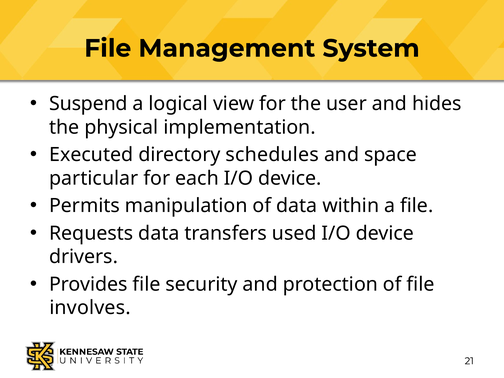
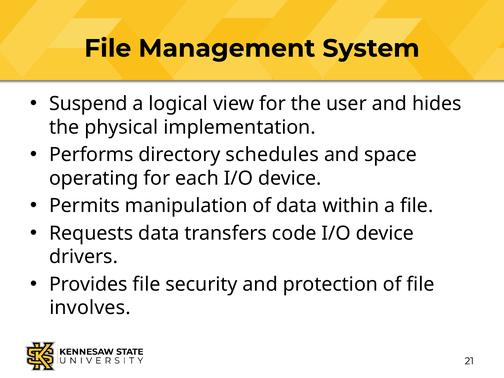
Executed: Executed -> Performs (91, 155)
particular: particular -> operating (94, 178)
used: used -> code (294, 233)
